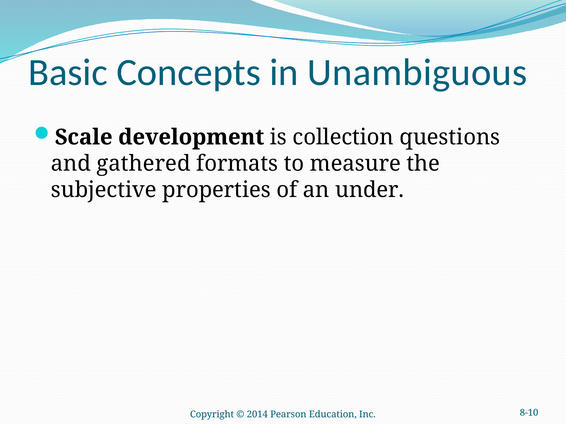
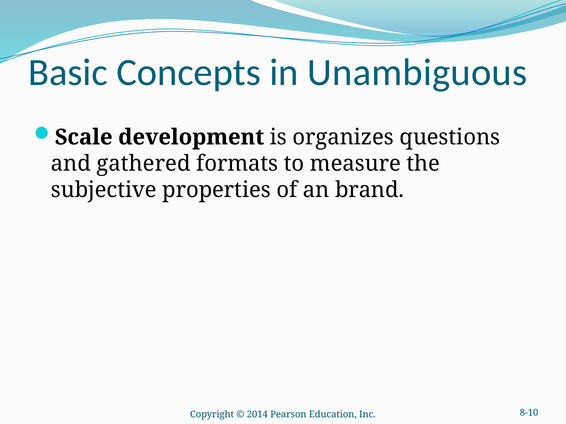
collection: collection -> organizes (343, 137)
under: under -> brand (370, 190)
